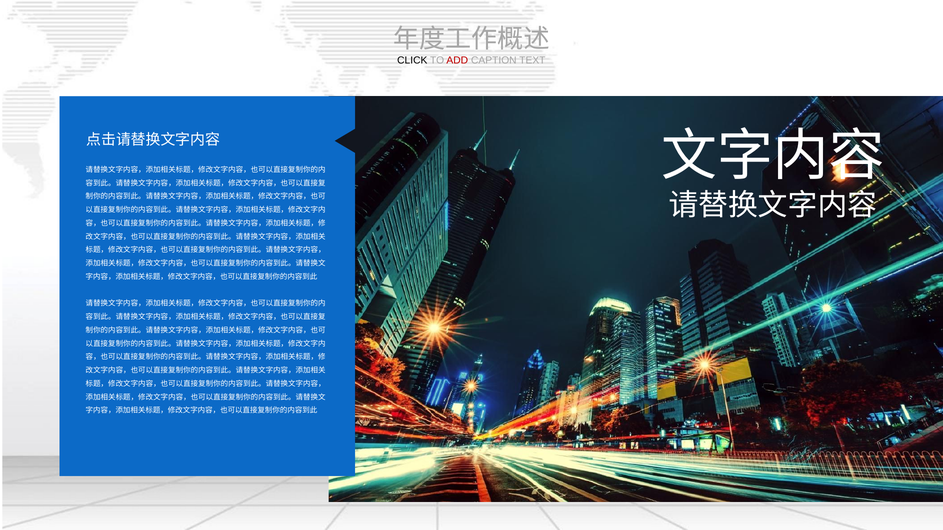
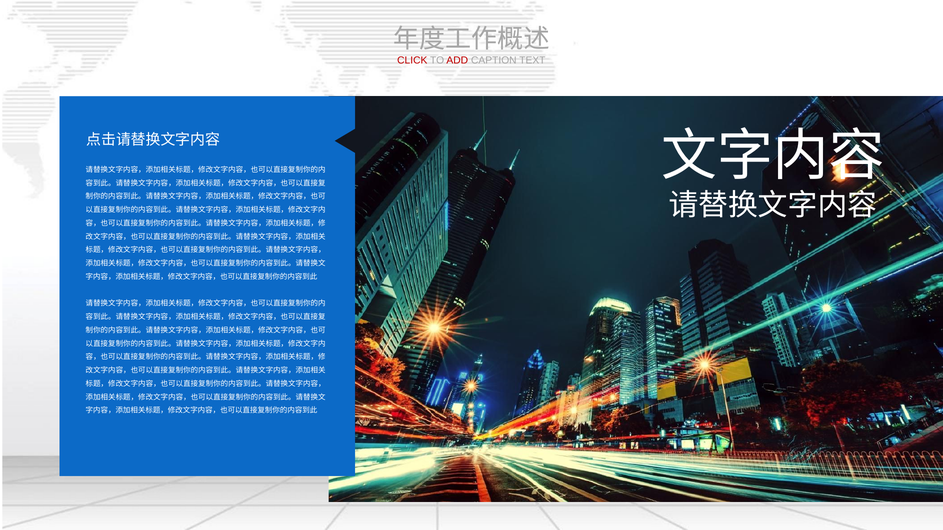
CLICK colour: black -> red (412, 60)
